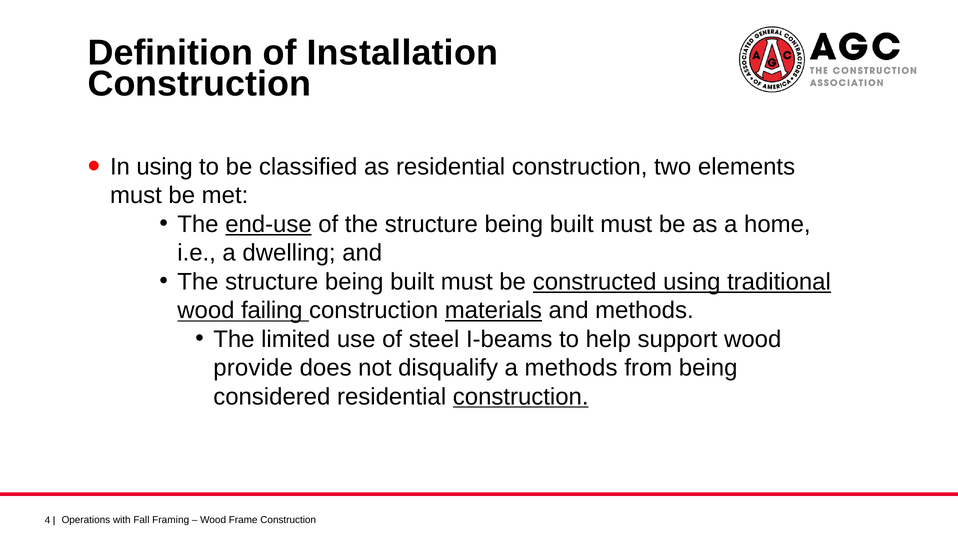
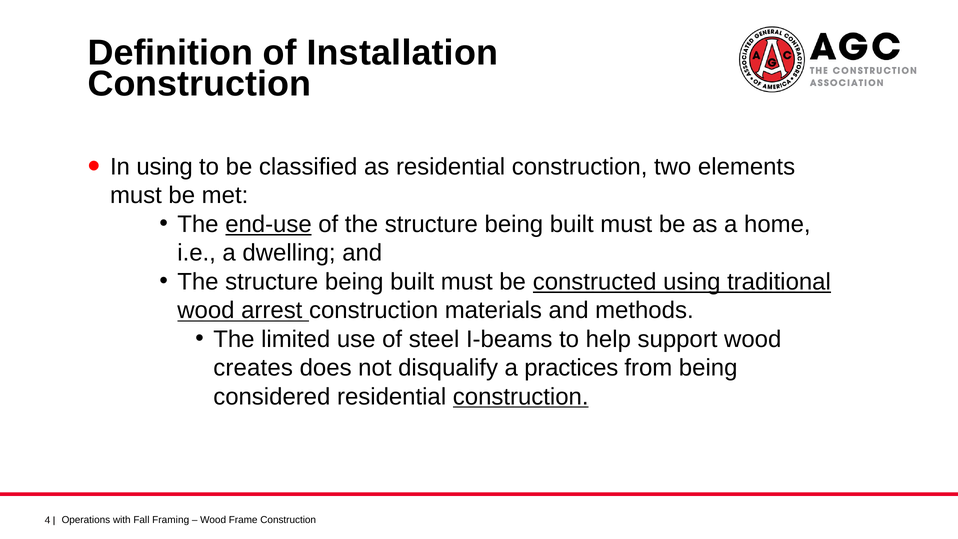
failing: failing -> arrest (272, 310)
materials underline: present -> none (493, 310)
provide: provide -> creates (253, 368)
a methods: methods -> practices (571, 368)
